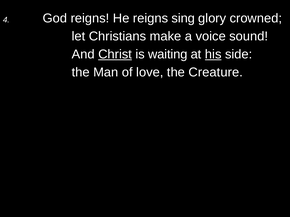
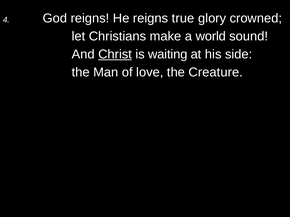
sing: sing -> true (183, 18)
voice: voice -> world (211, 36)
his underline: present -> none (213, 54)
